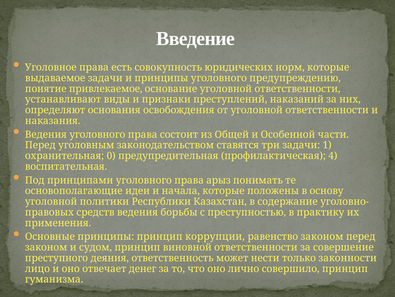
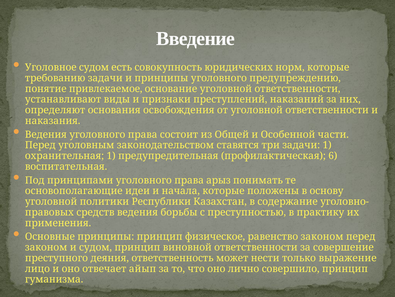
Уголовное права: права -> судом (94, 67)
выдаваемое: выдаваемое -> требованию (55, 78)
охранительная 0: 0 -> 1 (111, 155)
4: 4 -> 6 (333, 155)
коррупции: коррупции -> физическое (215, 236)
законности: законности -> выражение (348, 257)
денег: денег -> айып (142, 268)
